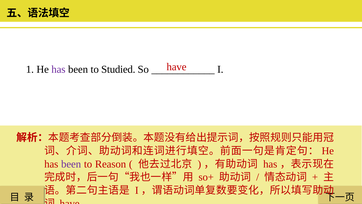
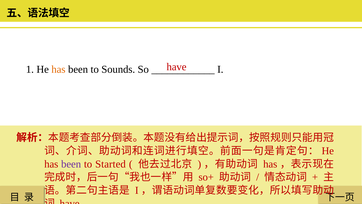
has colour: purple -> orange (58, 69)
Studied: Studied -> Sounds (118, 69)
Reason: Reason -> Started (110, 164)
